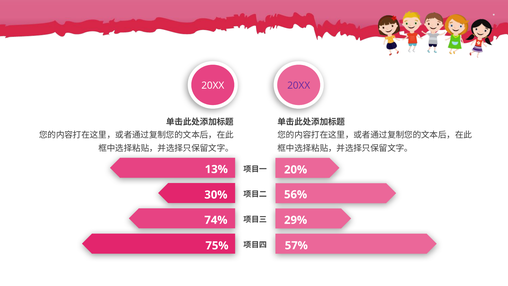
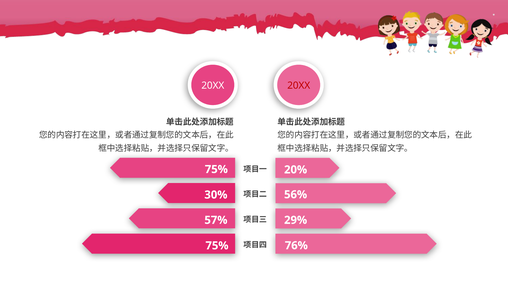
20XX colour: purple -> red (299, 86)
13%: 13% -> 75% (216, 169)
74%: 74% -> 57% (216, 220)
57%: 57% -> 76% (296, 245)
